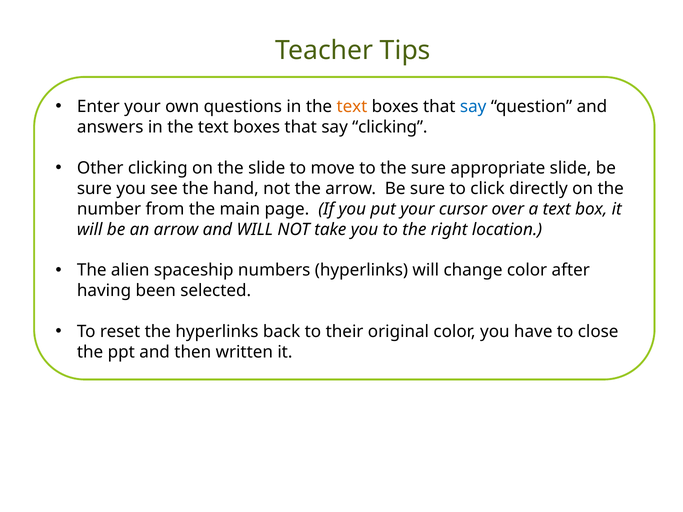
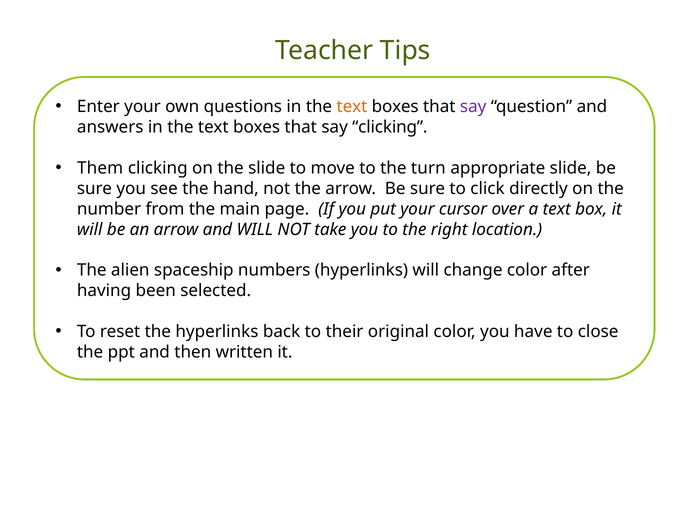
say colour: blue -> purple (473, 107)
Other: Other -> Them (100, 168)
the sure: sure -> turn (428, 168)
